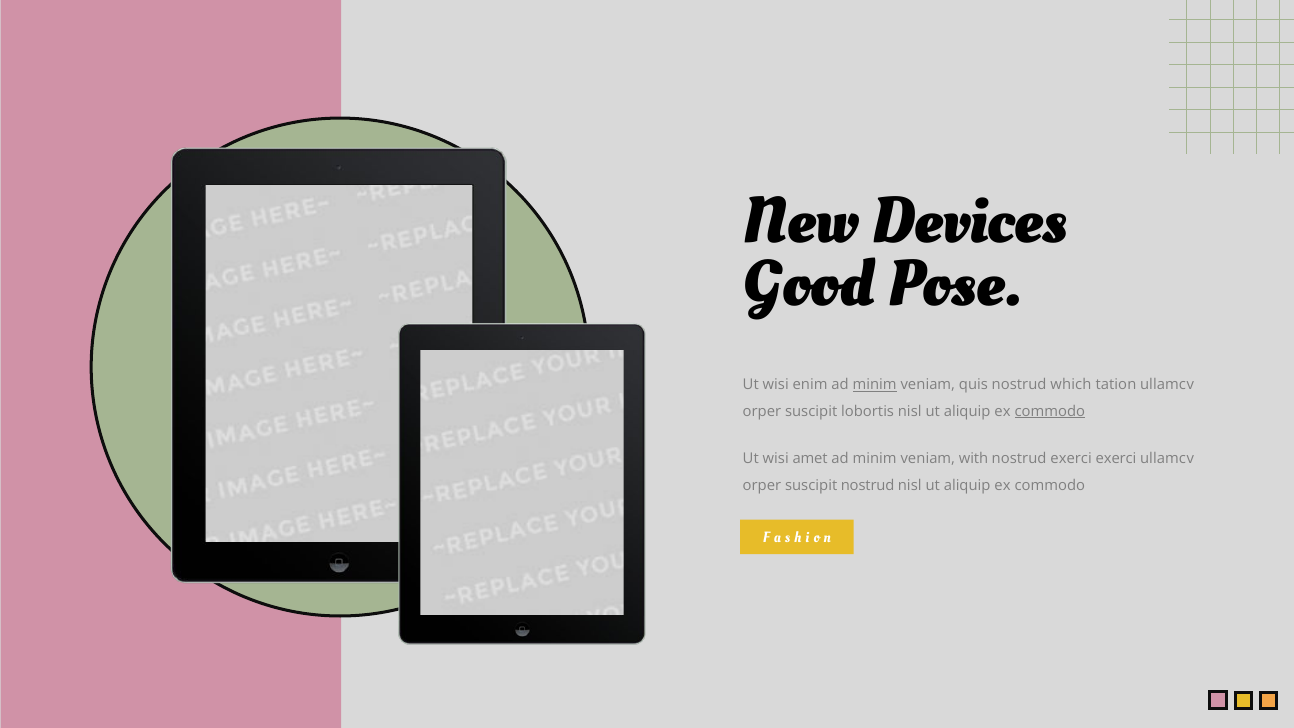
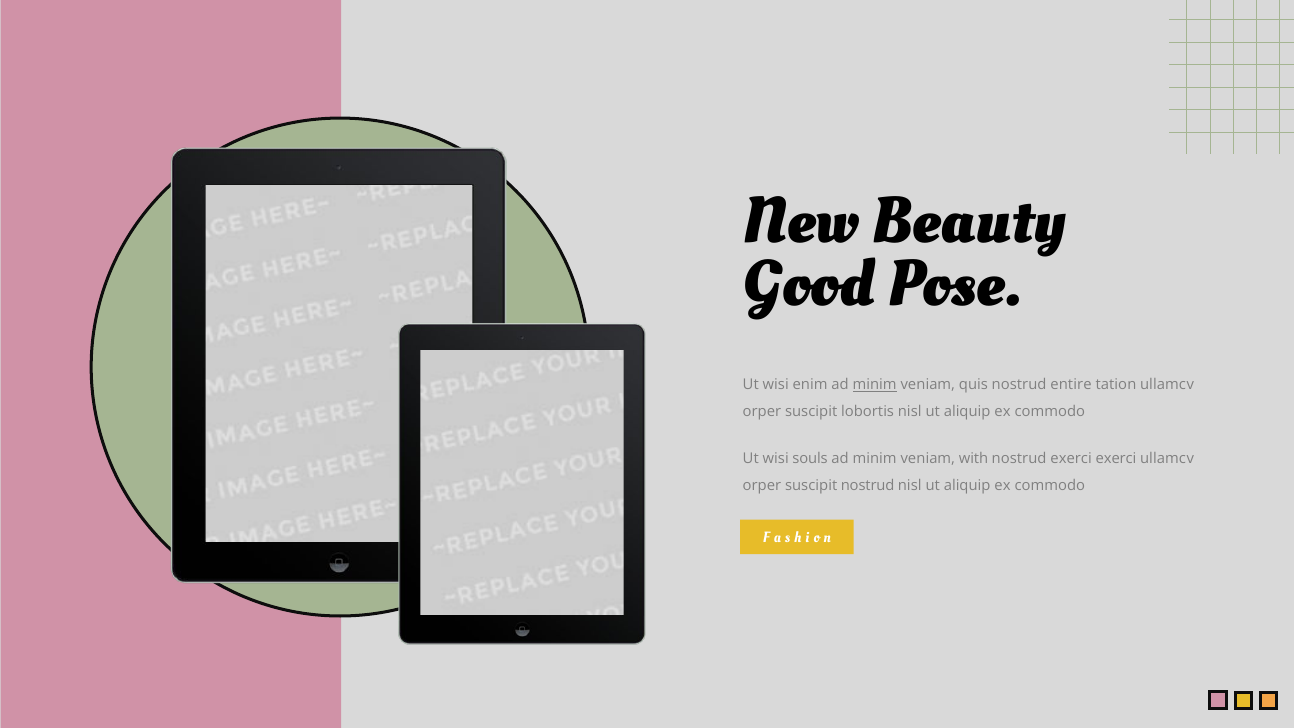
Devices: Devices -> Beauty (969, 221)
which: which -> entire (1071, 385)
commodo underline: present -> none (1050, 411)
amet: amet -> souls (810, 459)
